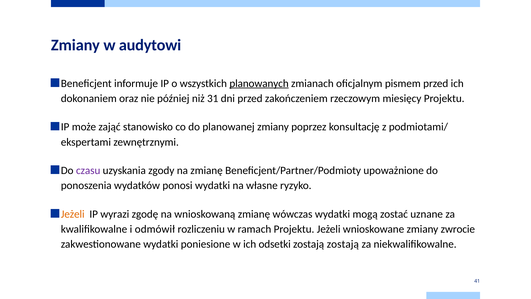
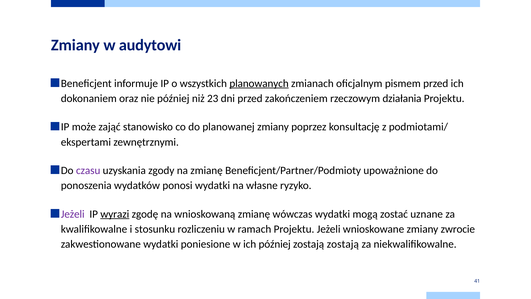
31: 31 -> 23 (213, 98)
miesięcy: miesięcy -> działania (402, 98)
Jeżeli colour: orange -> purple (73, 214)
wyrazi underline: none -> present (115, 214)
odmówił: odmówił -> stosunku (155, 229)
ich odsetki: odsetki -> później (275, 244)
